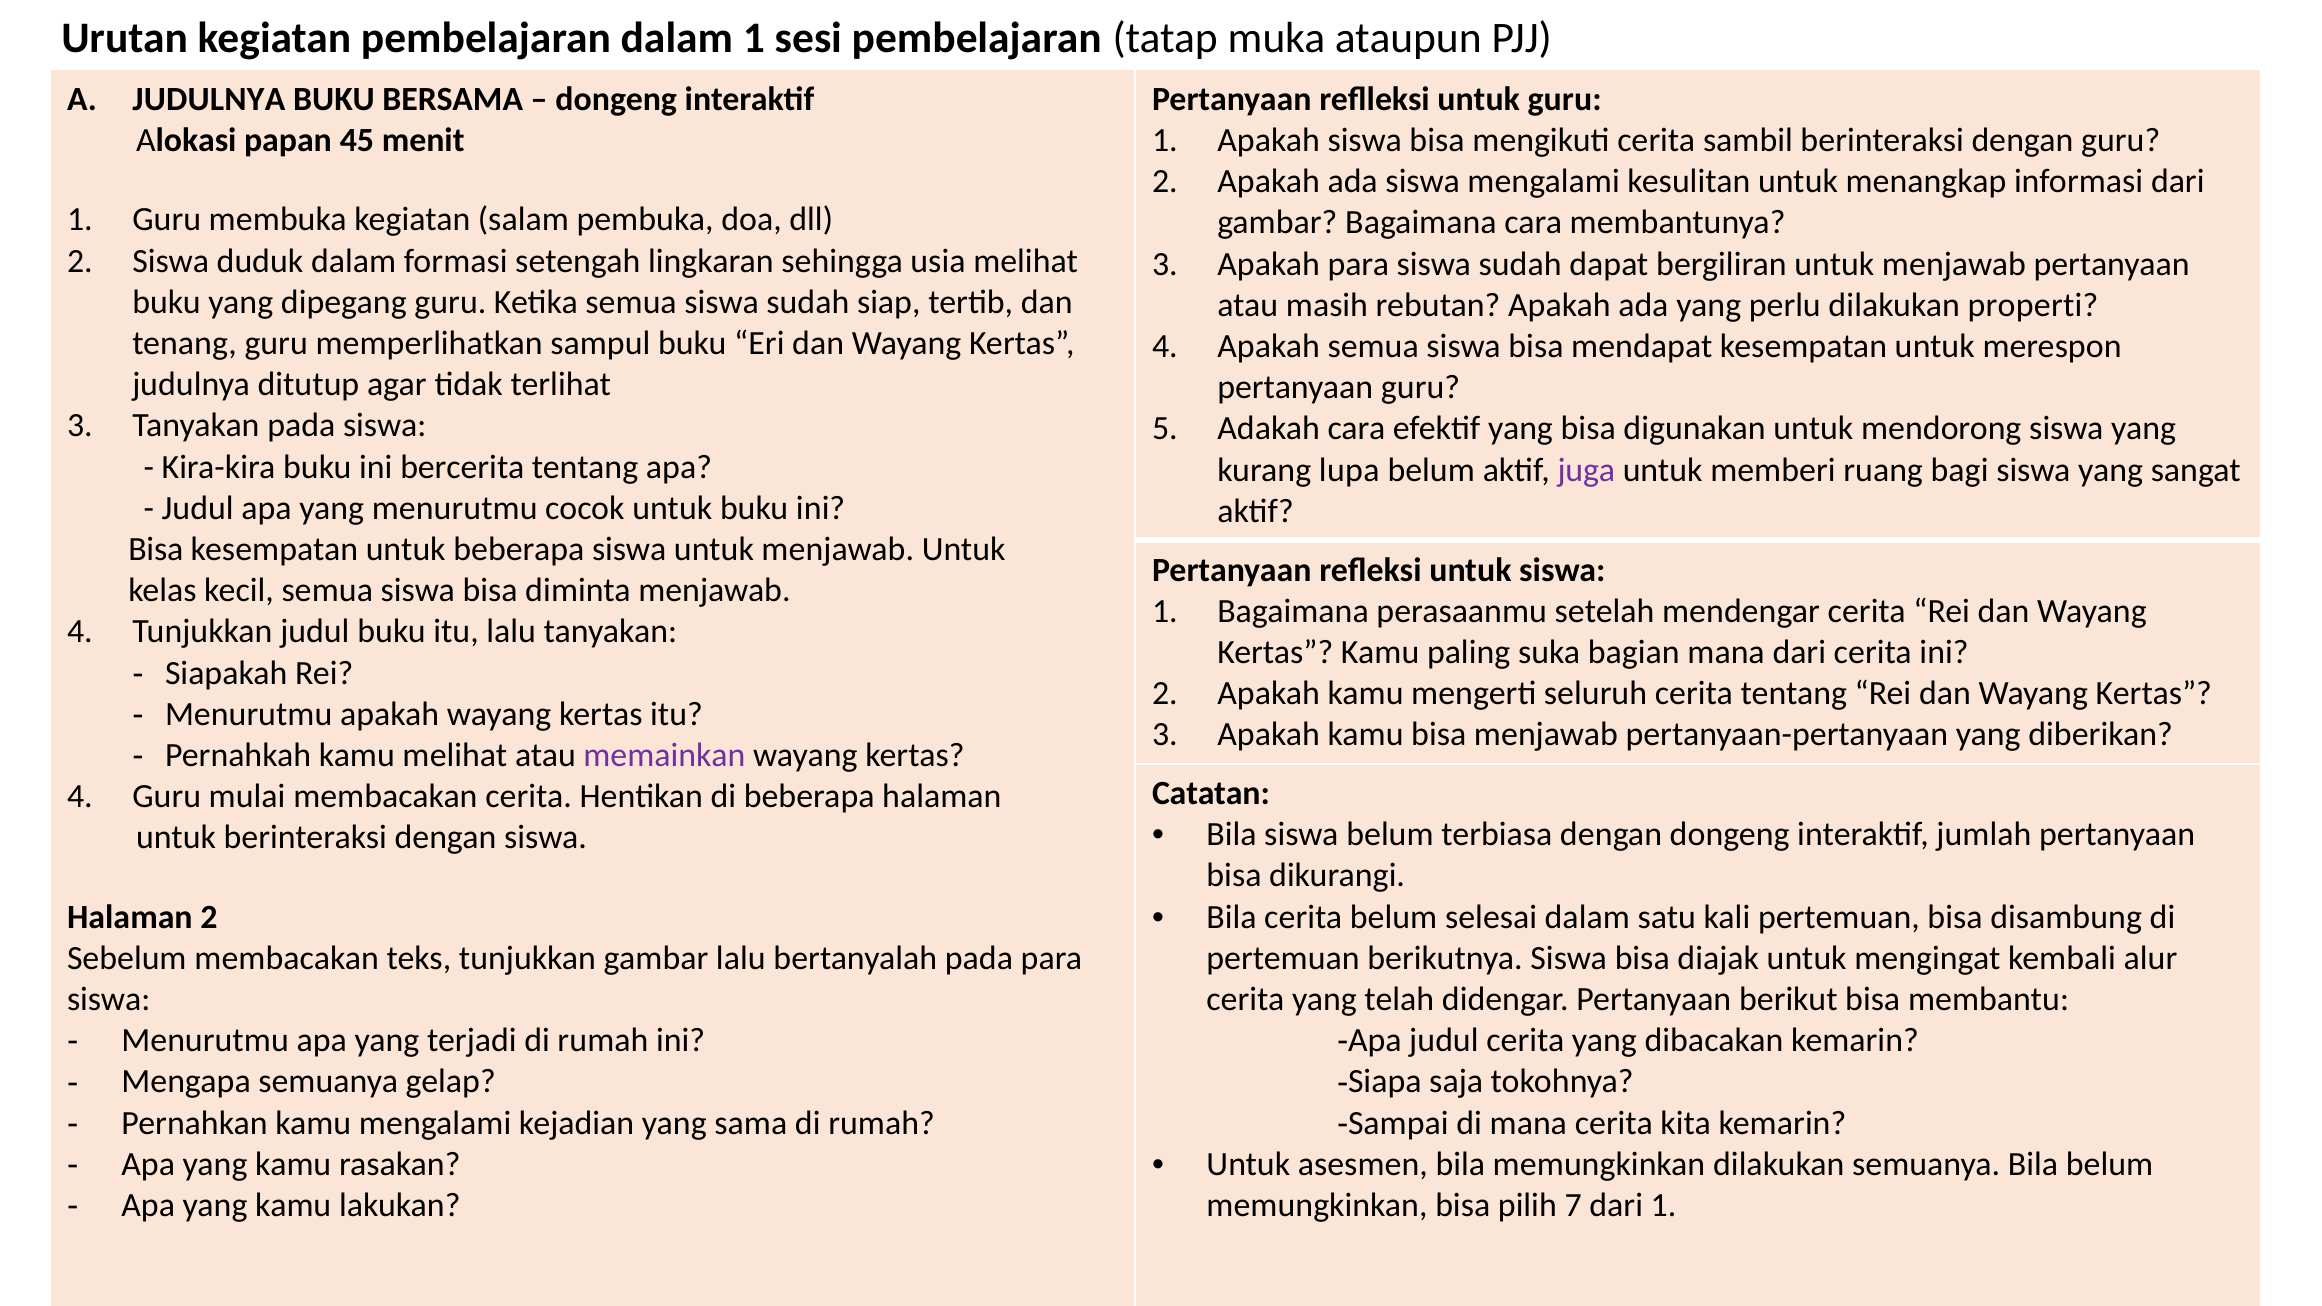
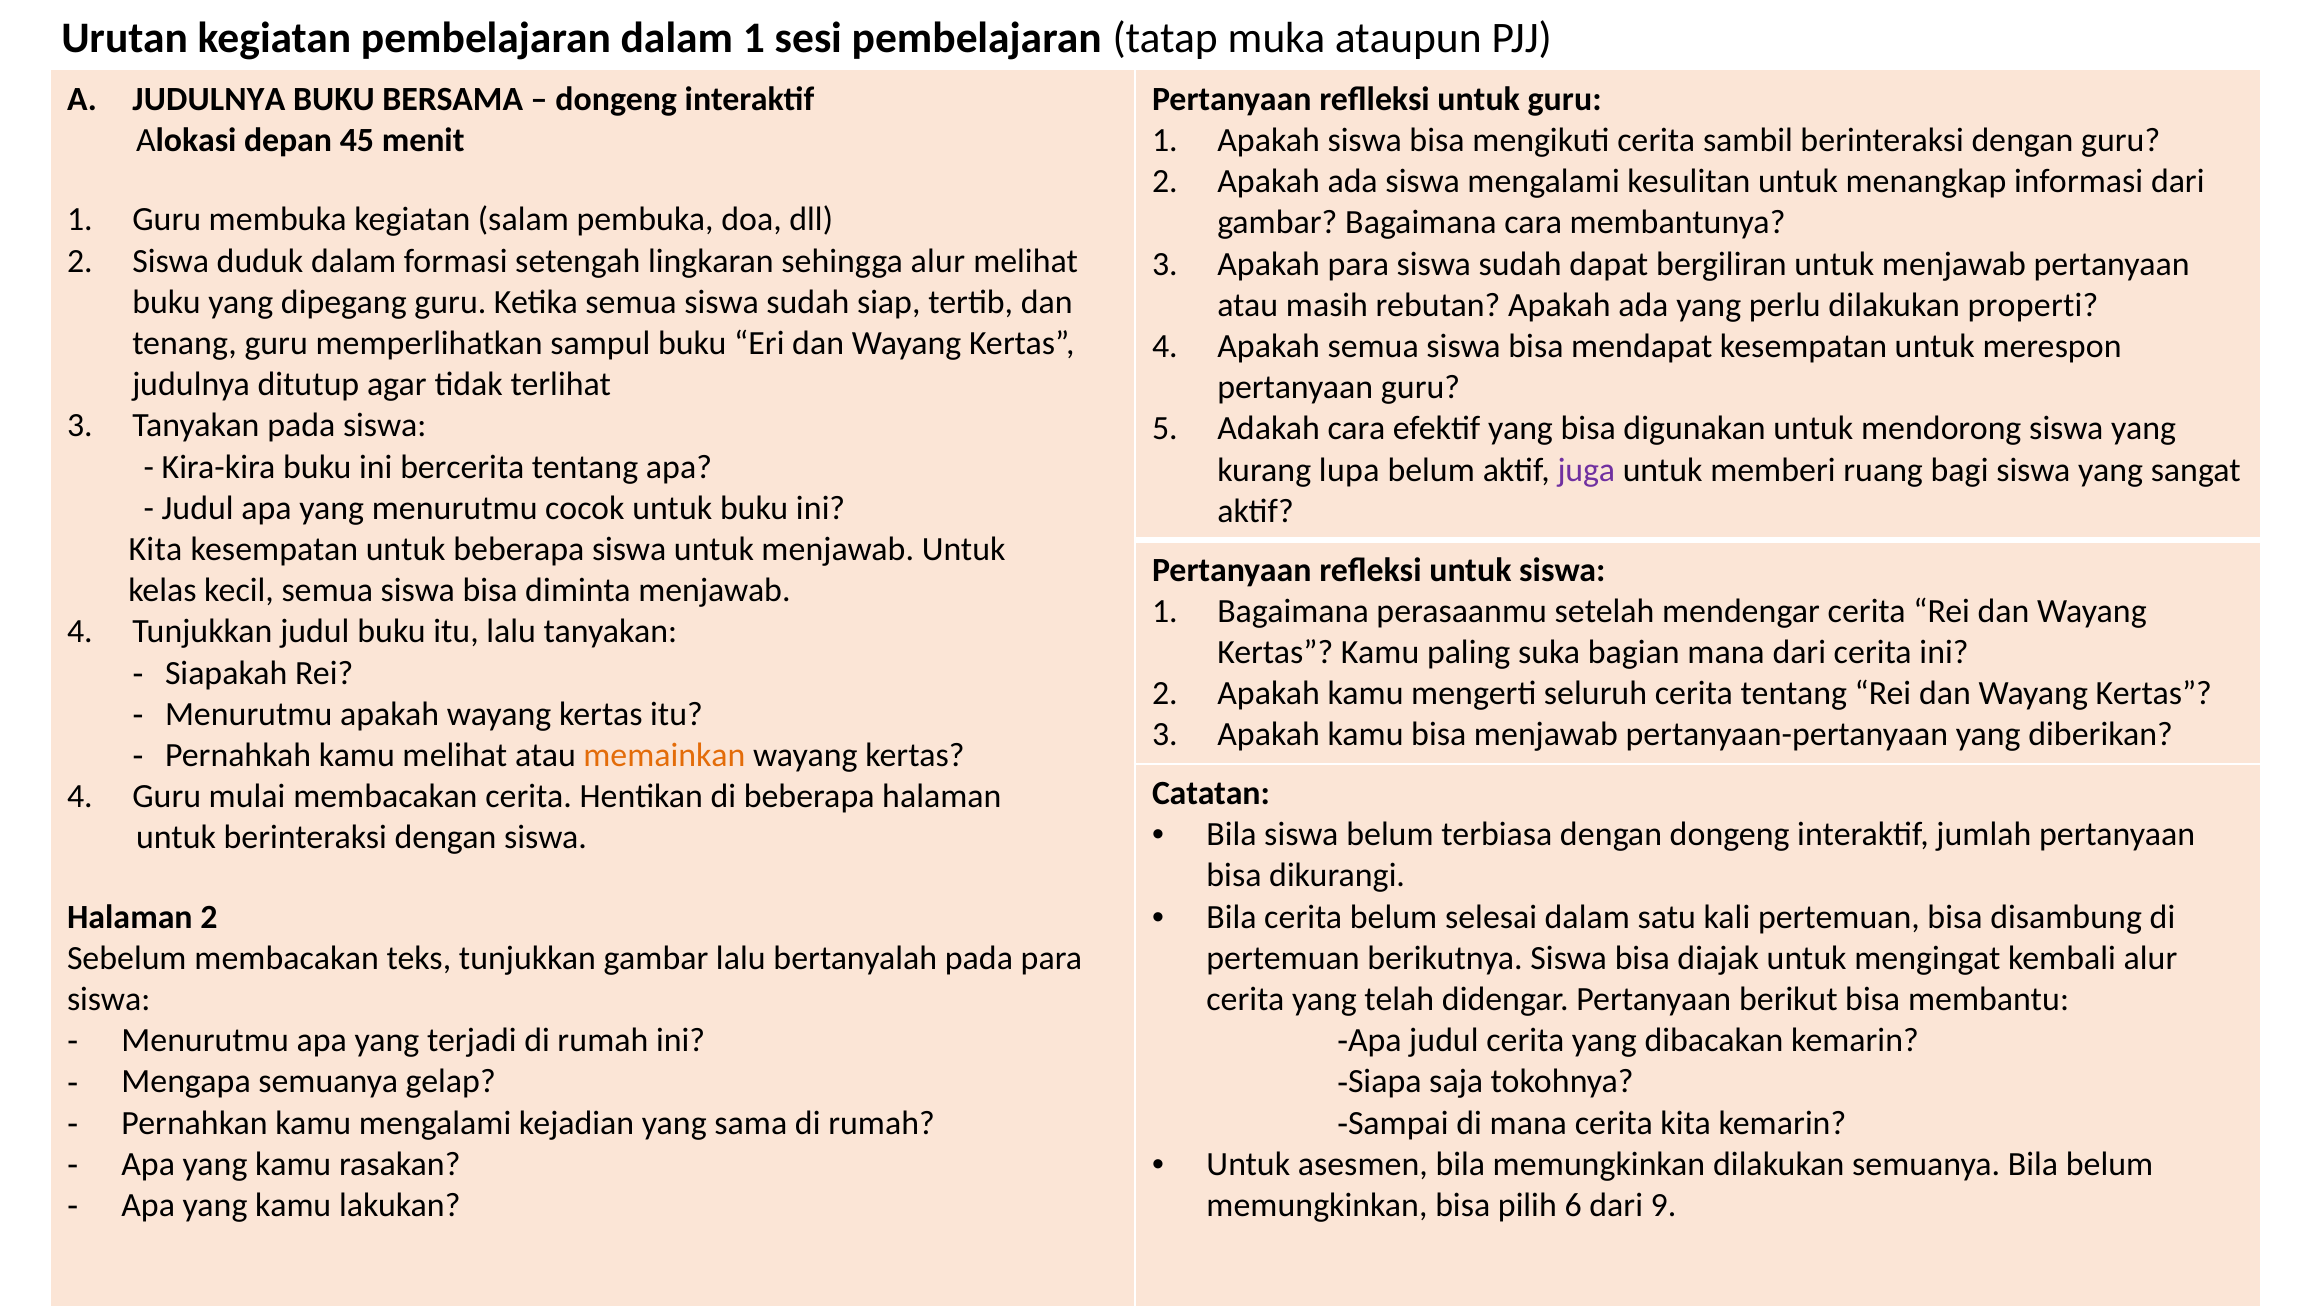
papan: papan -> depan (288, 140)
sehingga usia: usia -> alur (938, 261)
Bisa: Bisa -> Kita (155, 549)
memainkan colour: purple -> orange (664, 755)
7: 7 -> 6 (1573, 1206)
dari 1: 1 -> 9 (1664, 1206)
